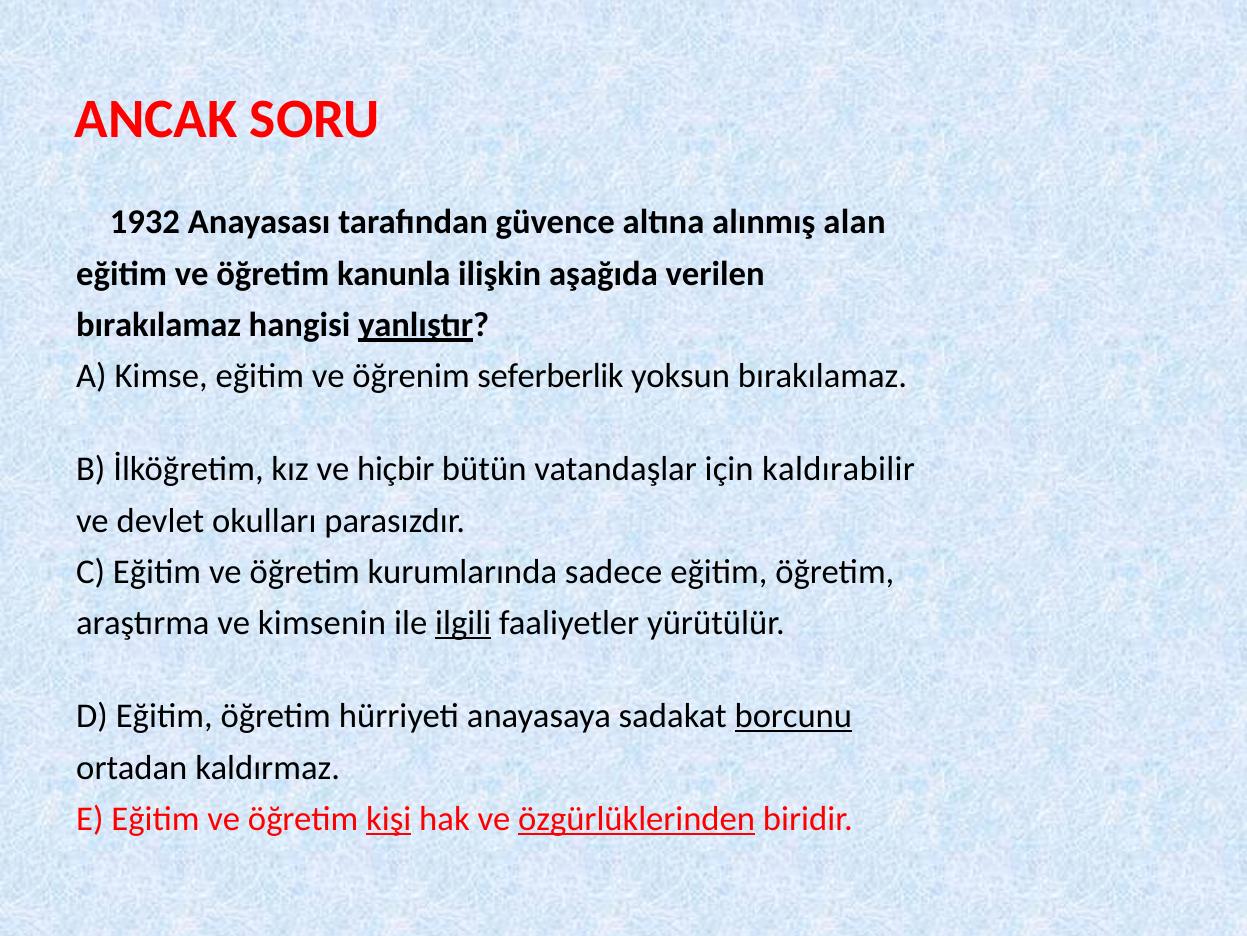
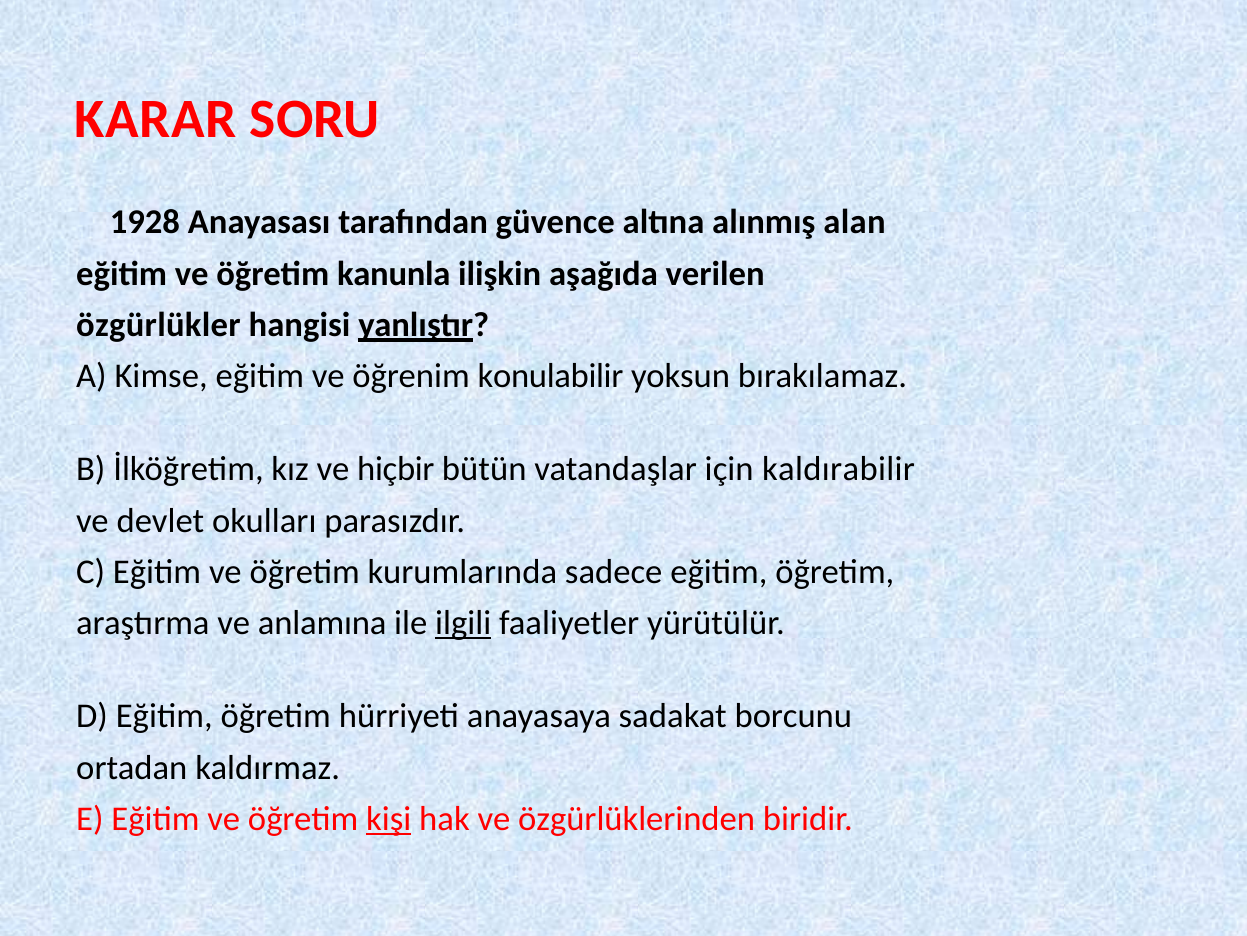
ANCAK: ANCAK -> KARAR (156, 119)
1932: 1932 -> 1928 (145, 222)
bırakılamaz: bırakılamaz -> özgürlükler (158, 325)
seferberlik: seferberlik -> konulabilir (551, 376)
kimsenin: kimsenin -> anlamına (322, 623)
borcunu underline: present -> none (793, 716)
özgürlüklerinden underline: present -> none (637, 818)
